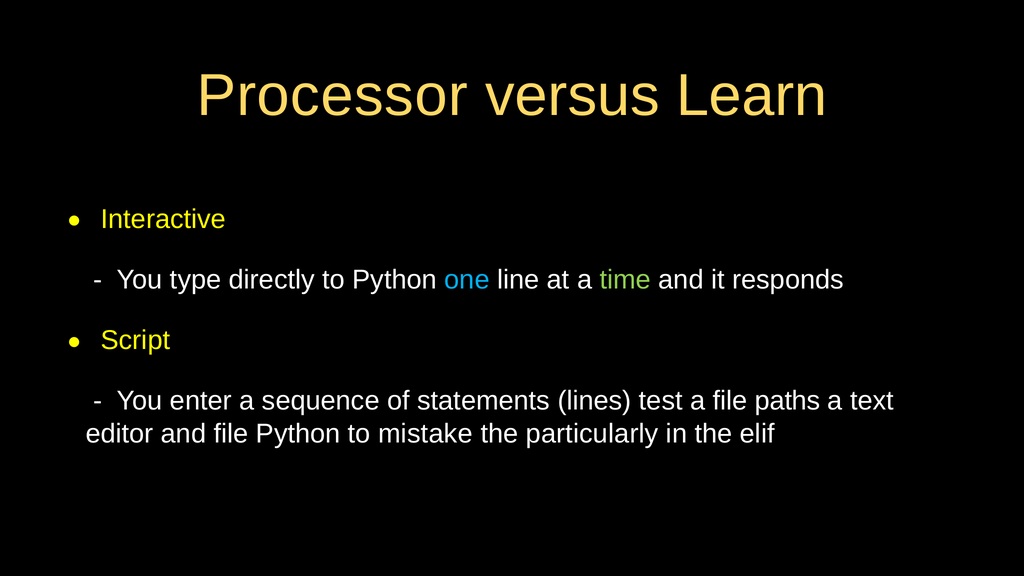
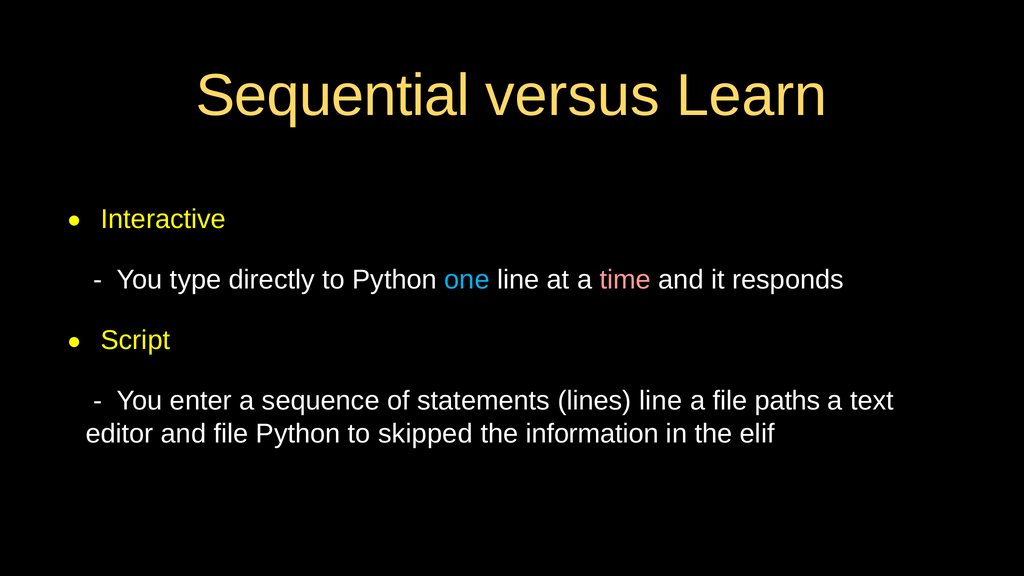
Processor: Processor -> Sequential (333, 96)
time colour: light green -> pink (625, 280)
lines test: test -> line (661, 401)
mistake: mistake -> skipped (425, 434)
particularly: particularly -> information (592, 434)
